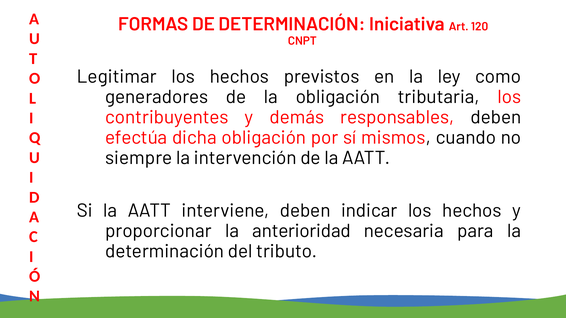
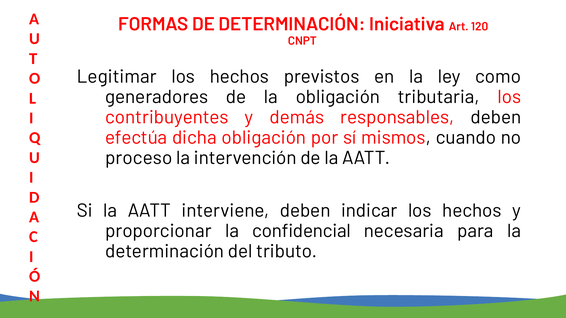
siempre: siempre -> proceso (139, 158)
anterioridad: anterioridad -> confidencial (302, 231)
